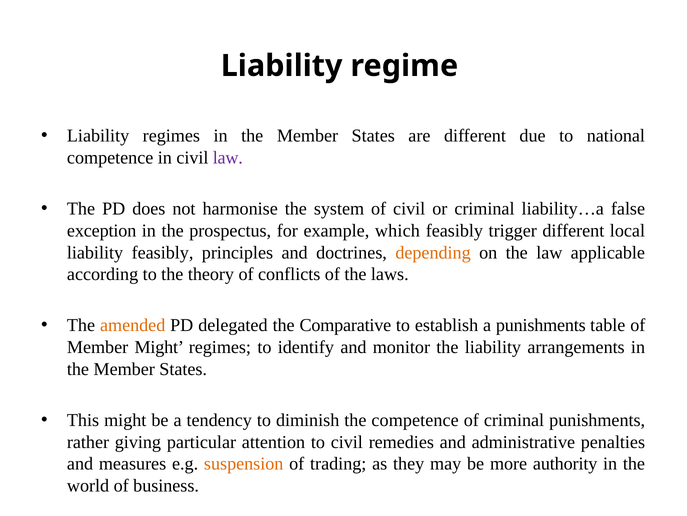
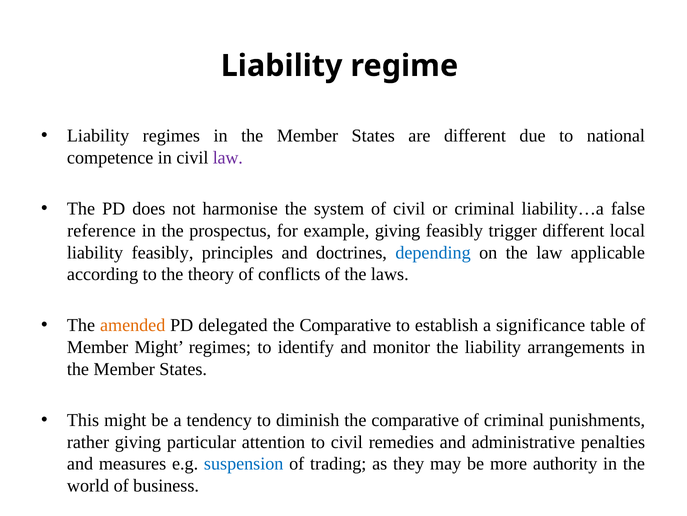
exception: exception -> reference (102, 230)
example which: which -> giving (398, 230)
depending colour: orange -> blue (433, 252)
a punishments: punishments -> significance (541, 325)
diminish the competence: competence -> comparative (415, 420)
suspension colour: orange -> blue (244, 463)
